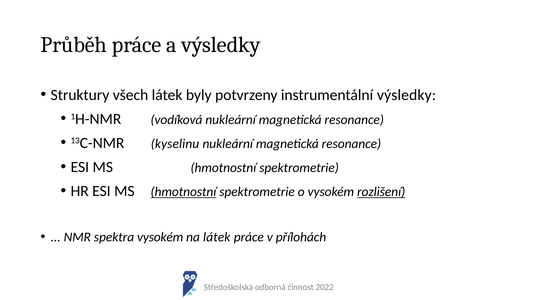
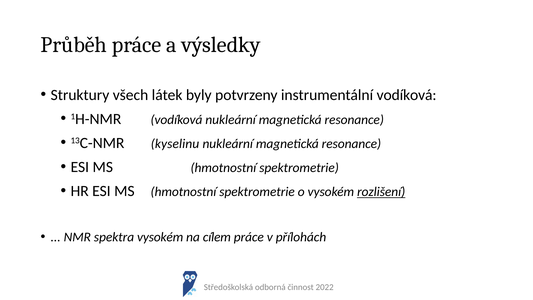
instrumentální výsledky: výsledky -> vodíková (407, 95)
hmotnostní underline: present -> none (183, 192)
na látek: látek -> cílem (217, 237)
